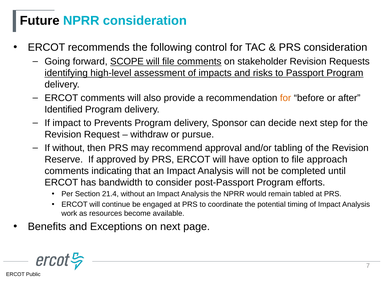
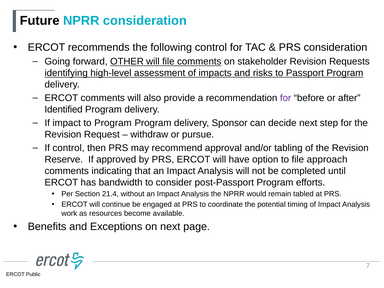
SCOPE: SCOPE -> OTHER (127, 61)
for colour: orange -> purple (286, 98)
to Prevents: Prevents -> Program (113, 123)
If without: without -> control (69, 148)
